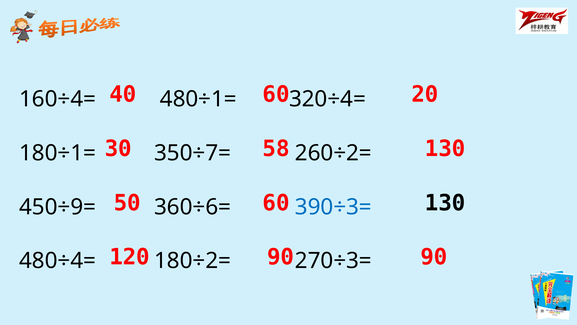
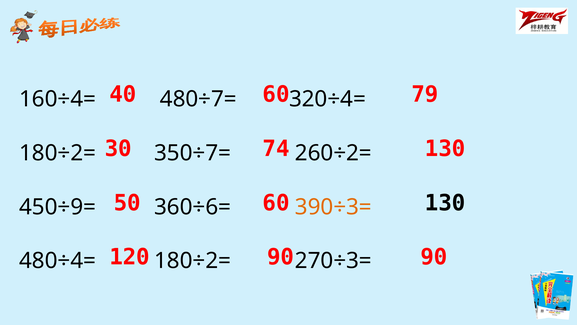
20: 20 -> 79 (425, 94)
480÷1=: 480÷1= -> 480÷7= (198, 99)
58: 58 -> 74 (276, 149)
180÷1=: 180÷1= -> 180÷2= (58, 153)
390÷3= colour: blue -> orange (333, 207)
